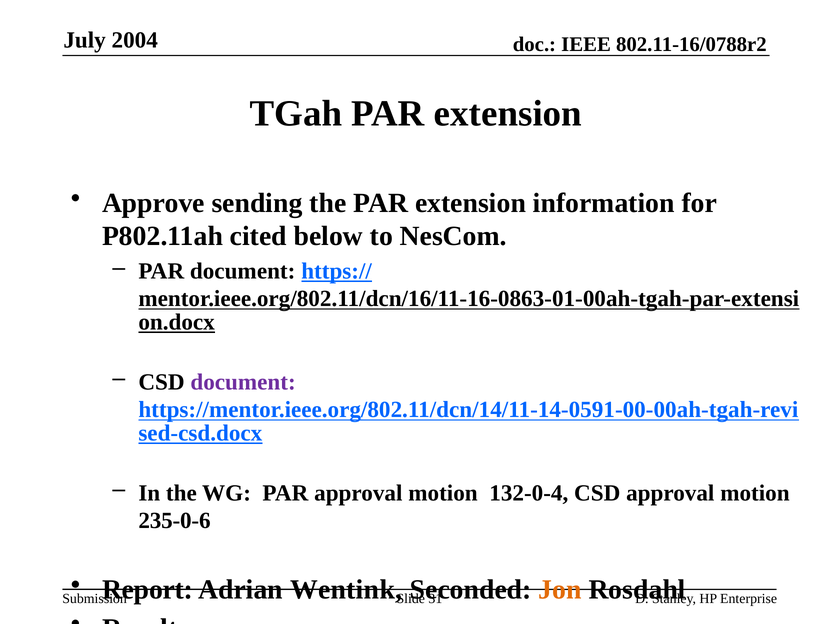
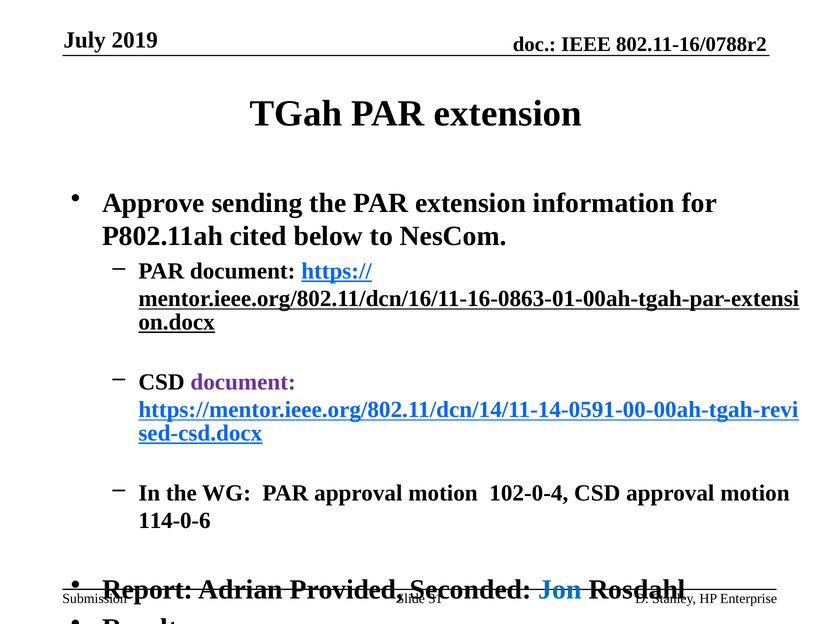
2004: 2004 -> 2019 (135, 40)
132-0-4: 132-0-4 -> 102-0-4 (529, 493)
235-0-6: 235-0-6 -> 114-0-6 (174, 521)
Wentink: Wentink -> Provided (346, 590)
Jon colour: orange -> blue (560, 590)
